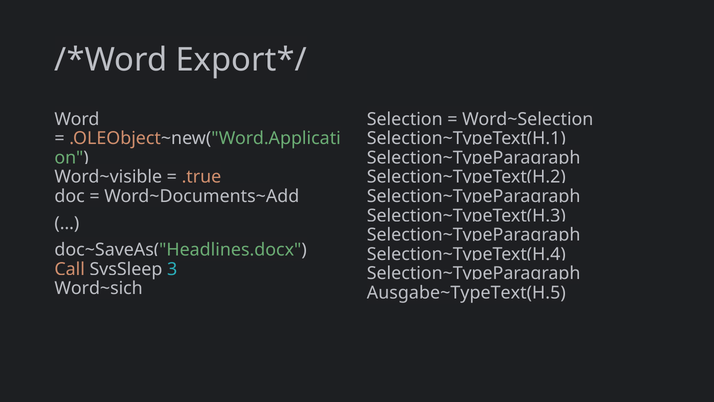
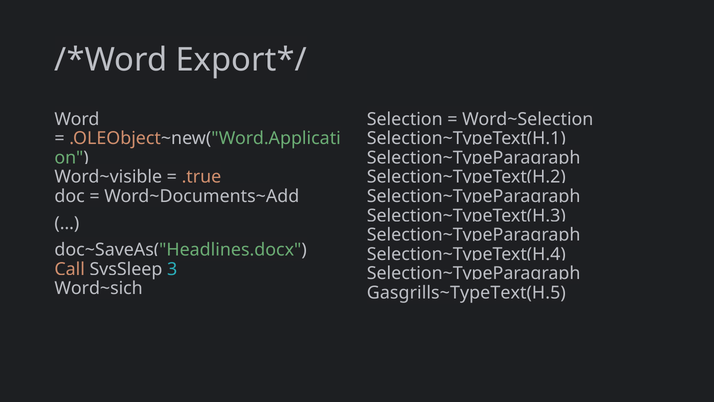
Ausgabe~TypeText(H.5: Ausgabe~TypeText(H.5 -> Gasgrills~TypeText(H.5 (466, 293)
